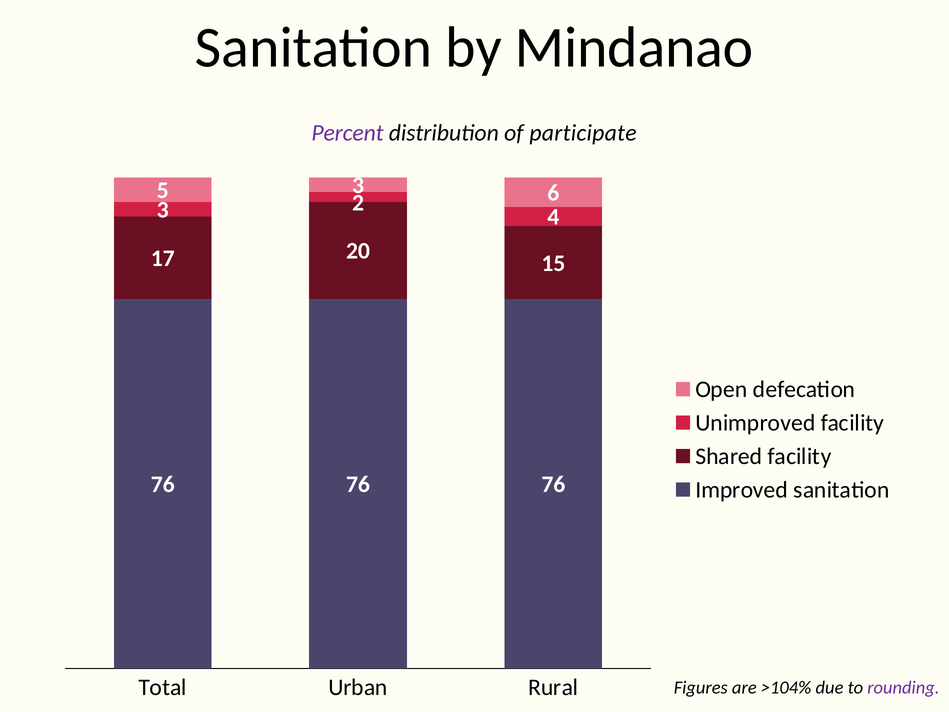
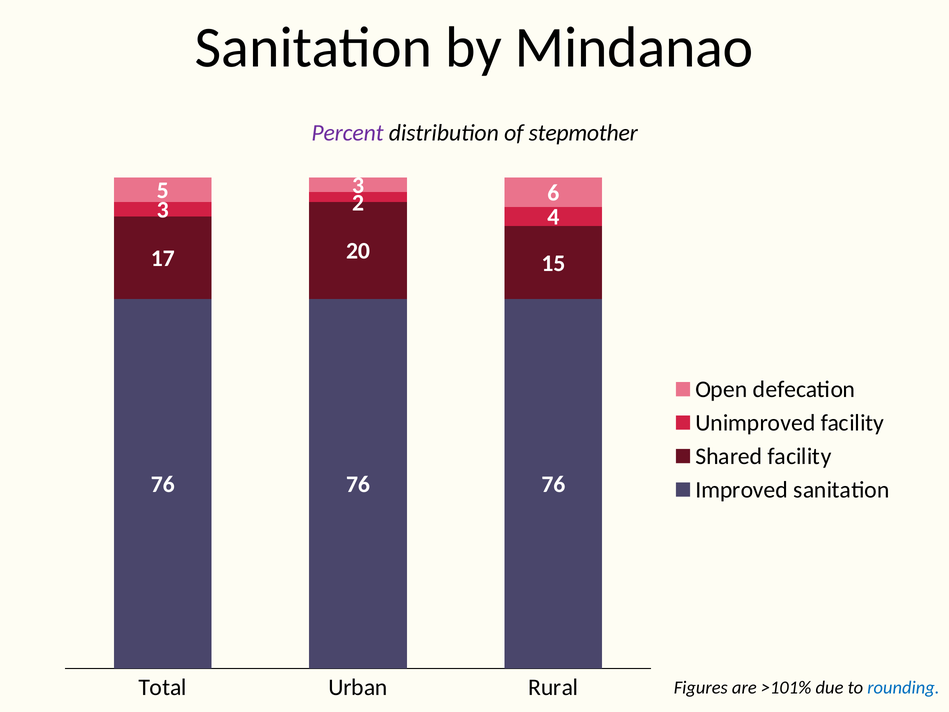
participate: participate -> stepmother (583, 133)
>104%: >104% -> >101% (786, 687)
rounding colour: purple -> blue (903, 687)
